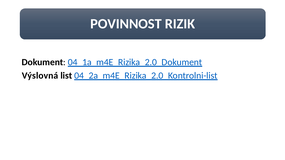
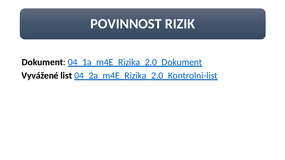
Výslovná: Výslovná -> Vyvážené (40, 76)
